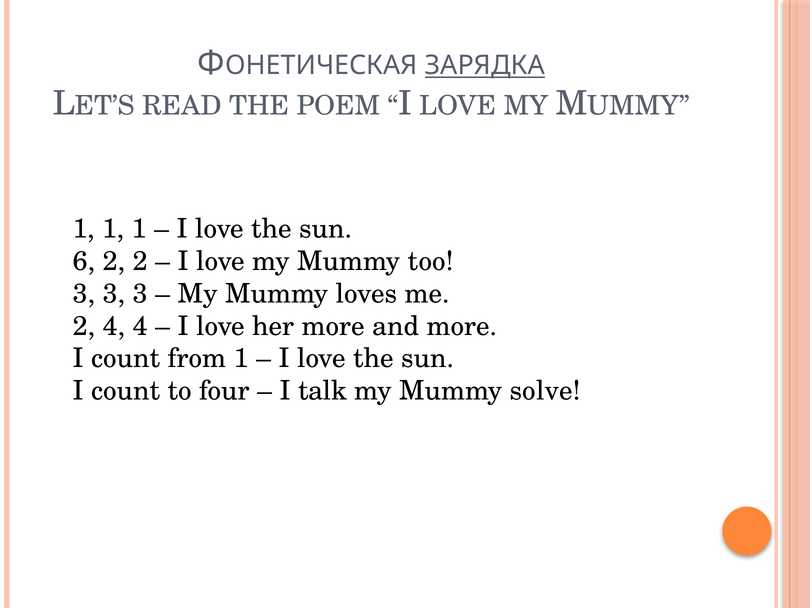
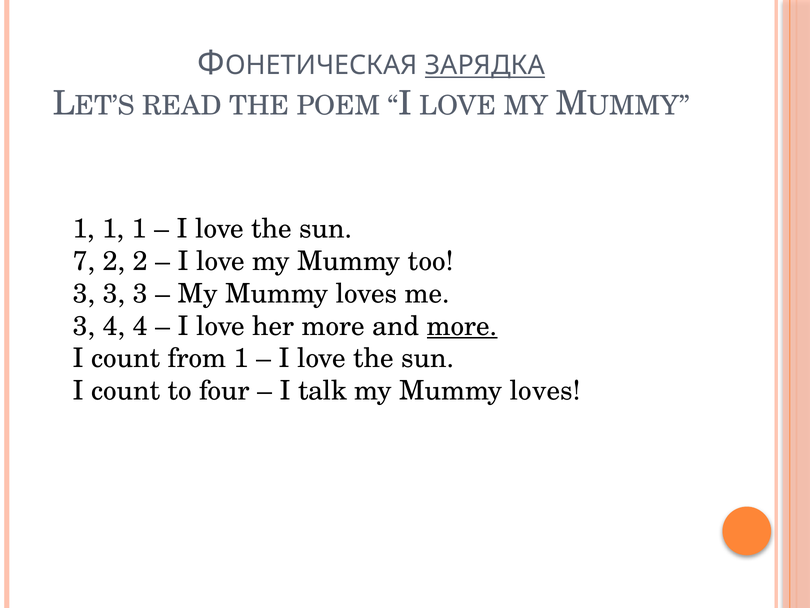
6: 6 -> 7 (84, 261)
2: 2 -> 3 (84, 326)
more underline: none -> present (462, 326)
solve: solve -> loves (545, 391)
